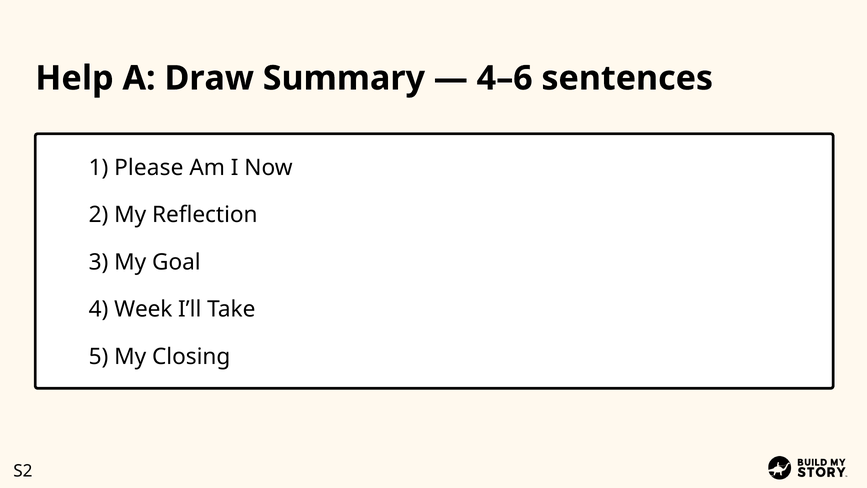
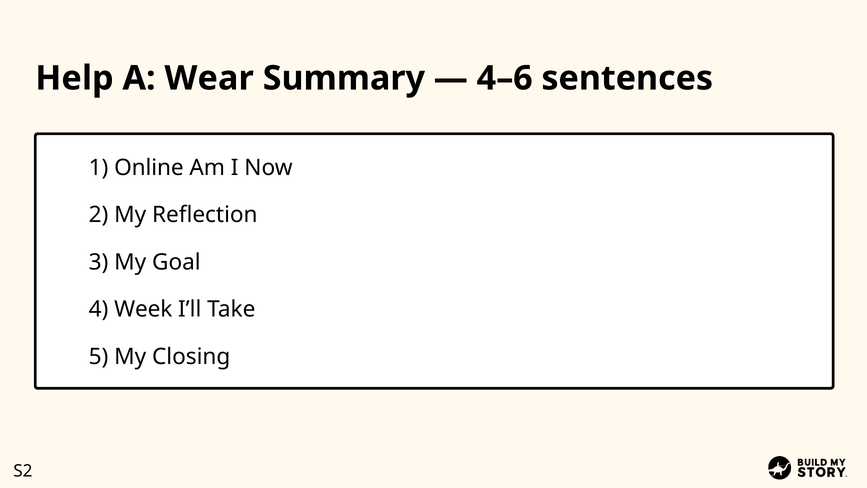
Draw: Draw -> Wear (209, 78)
Please: Please -> Online (149, 168)
